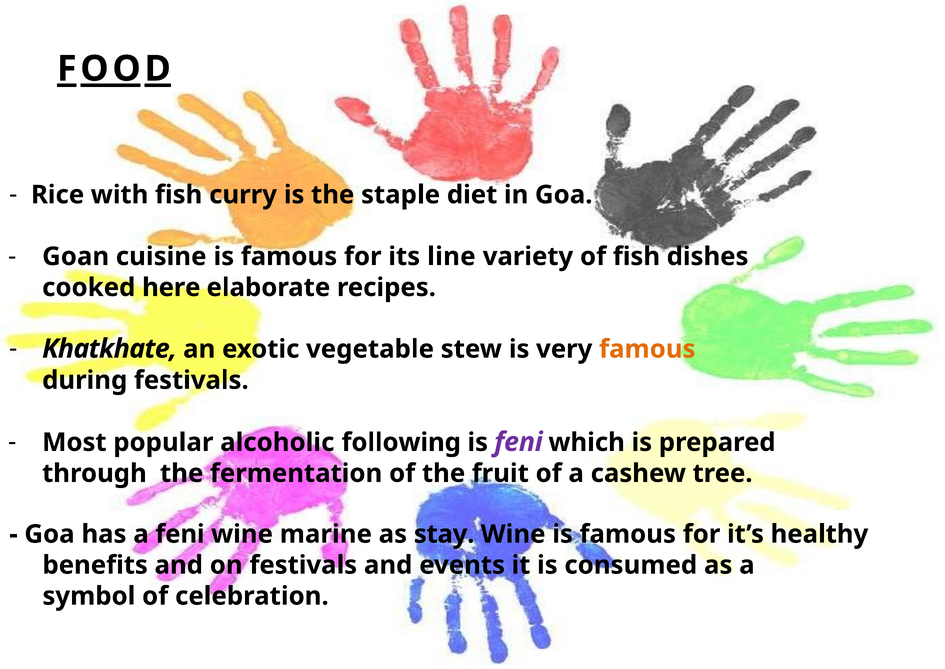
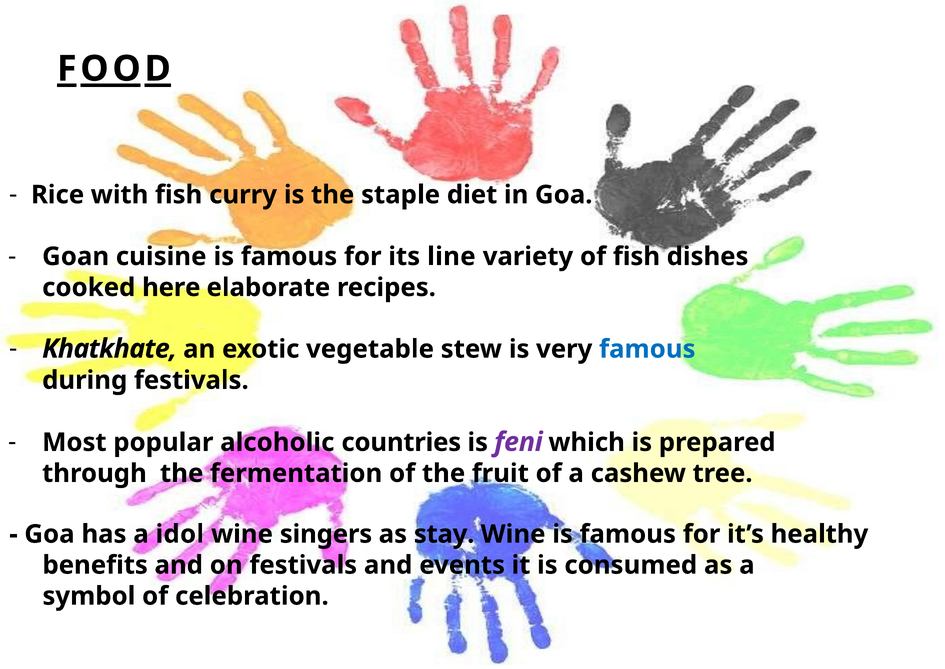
famous colour: orange -> blue (647, 349)
following: following -> countries (401, 442)
a feni: feni -> idol (180, 534)
marine: marine -> singers (326, 534)
